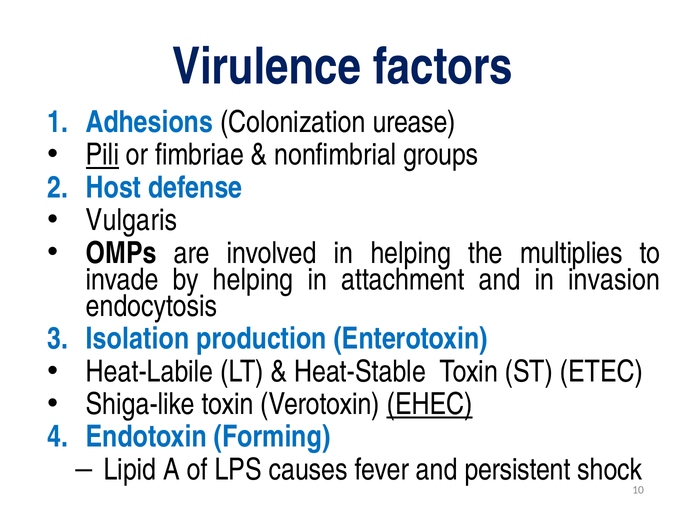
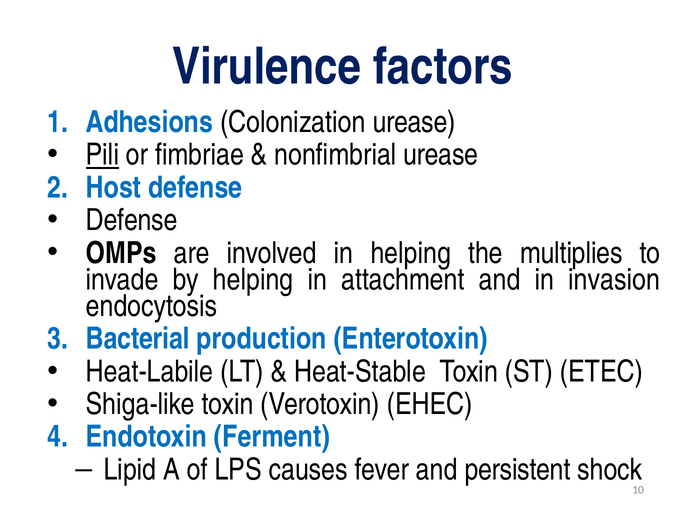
nonfimbrial groups: groups -> urease (441, 155)
Vulgaris: Vulgaris -> Defense (132, 221)
Isolation: Isolation -> Bacterial (138, 339)
EHEC underline: present -> none (430, 405)
Forming: Forming -> Ferment (272, 438)
